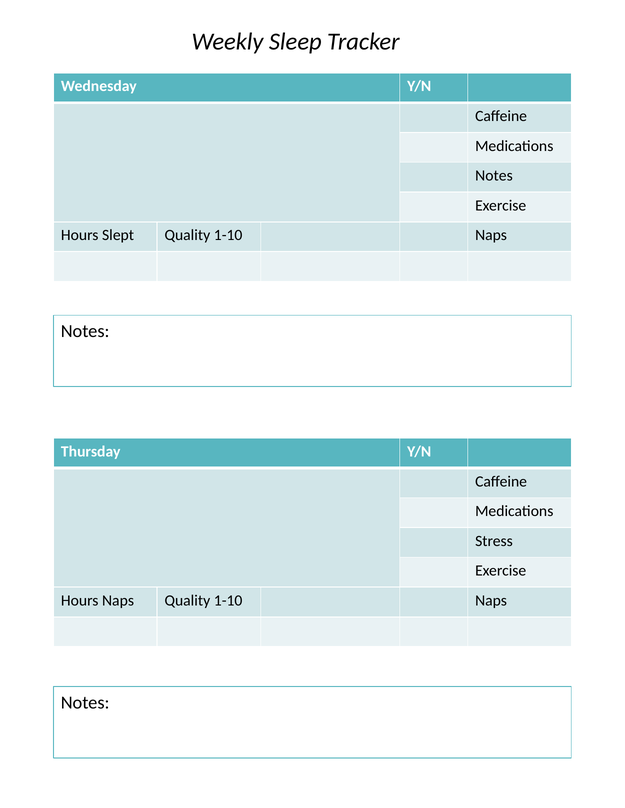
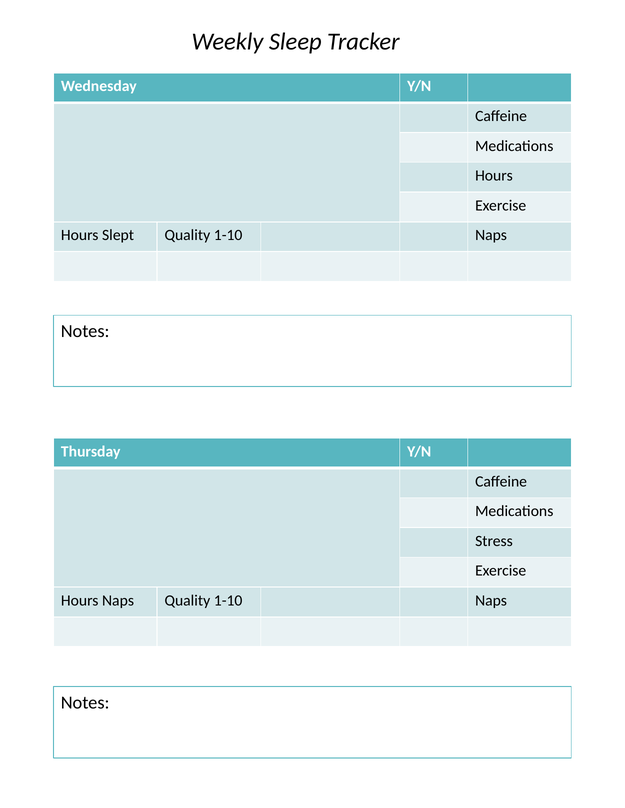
Notes: Notes -> Hours (494, 176)
